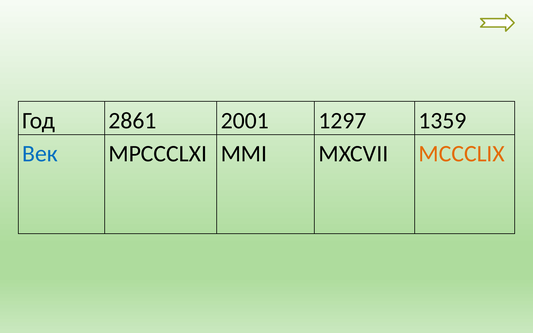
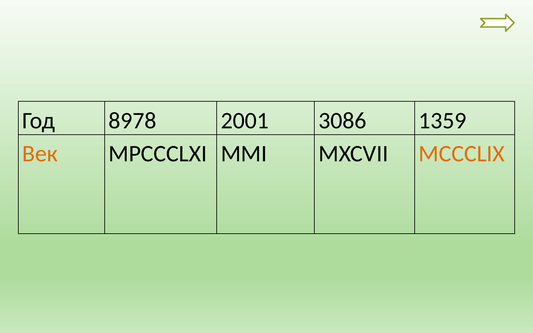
2861: 2861 -> 8978 (133, 121)
1297: 1297 -> 3086 (342, 121)
Век colour: blue -> orange (40, 154)
